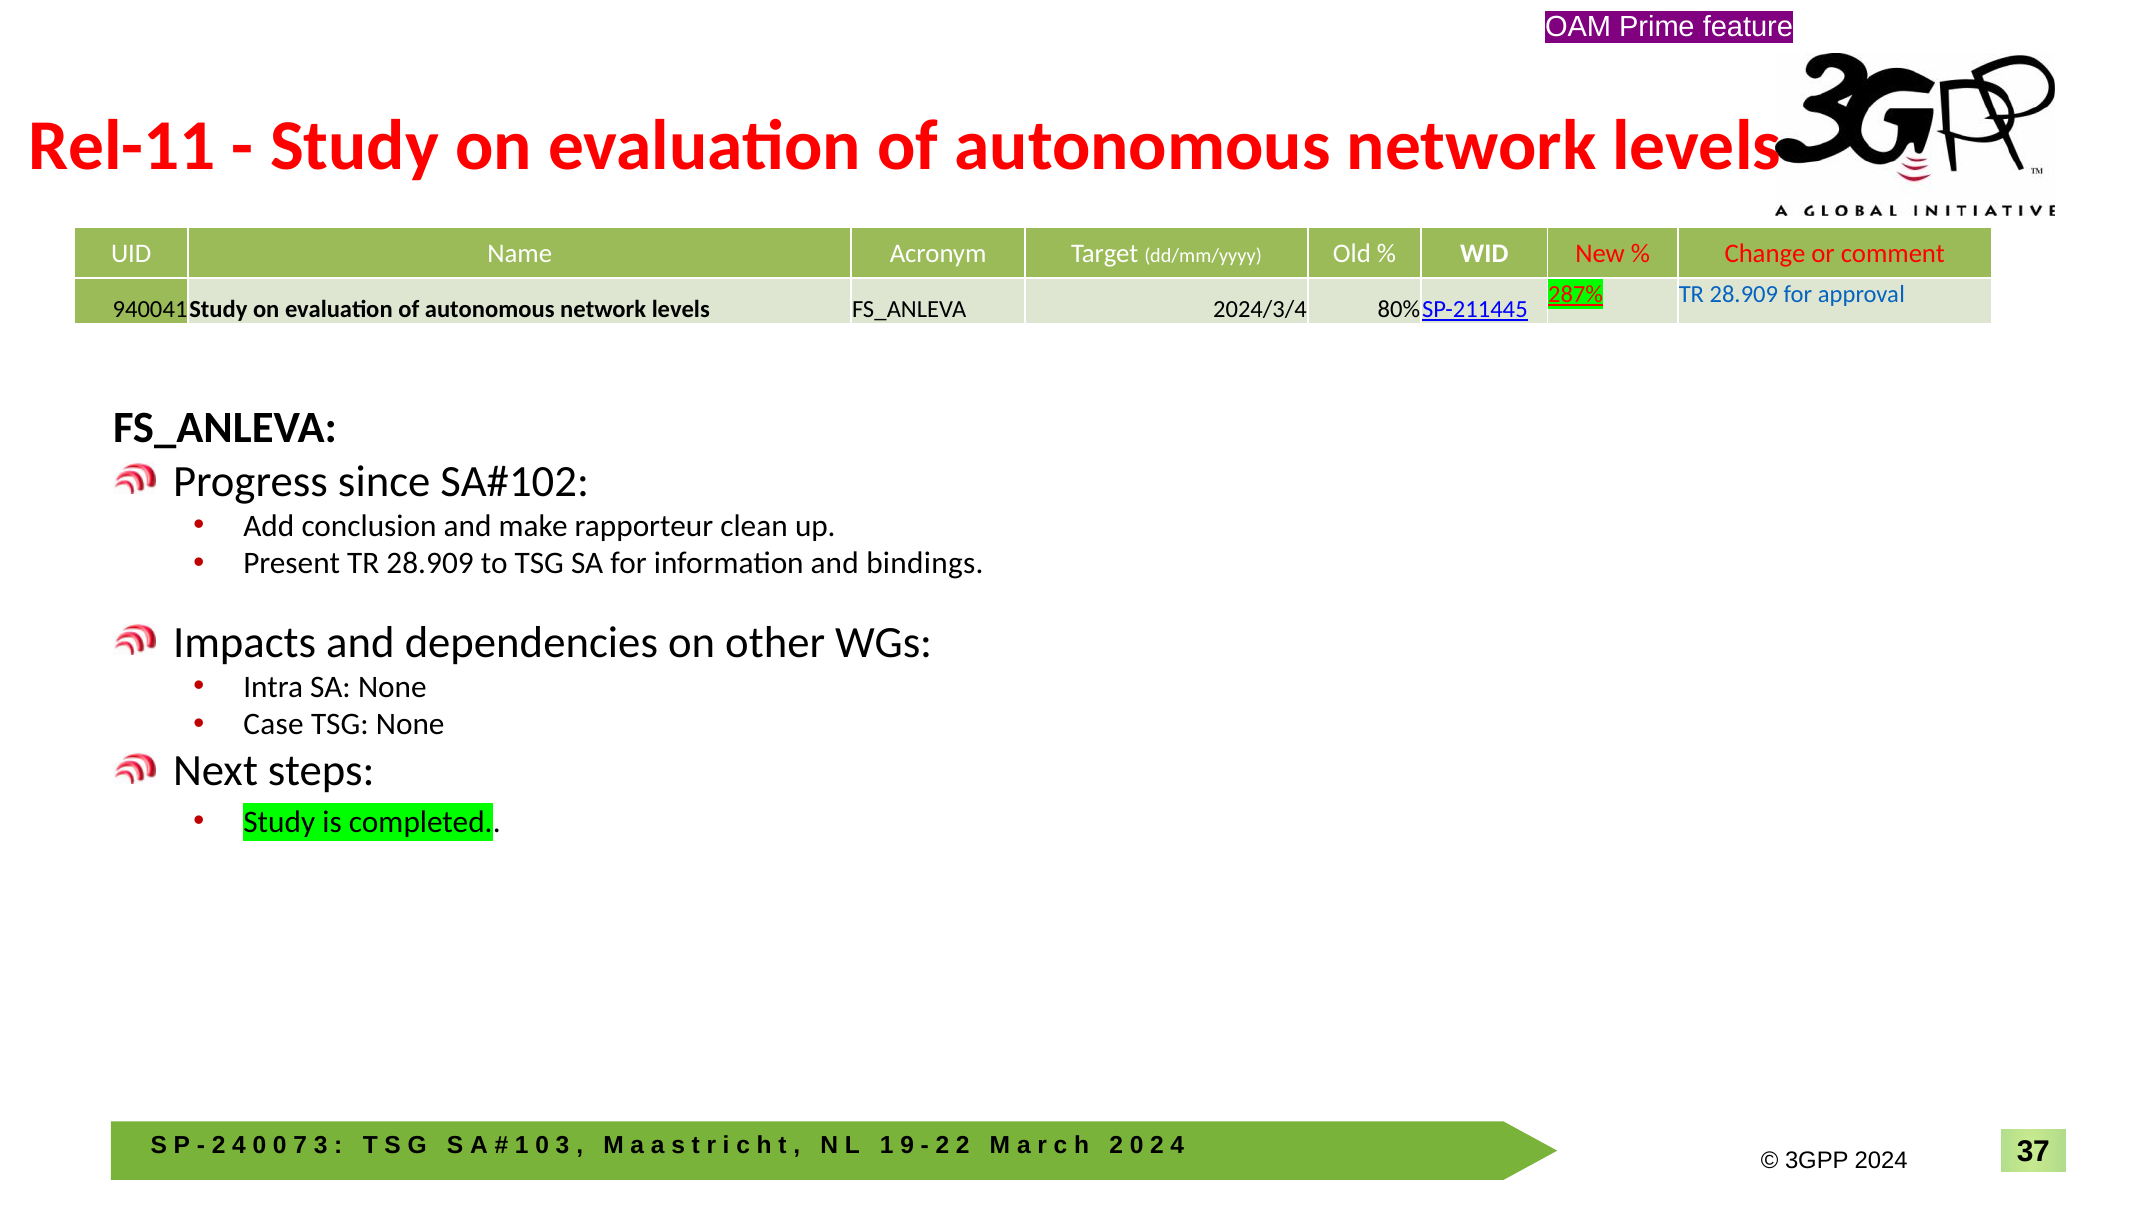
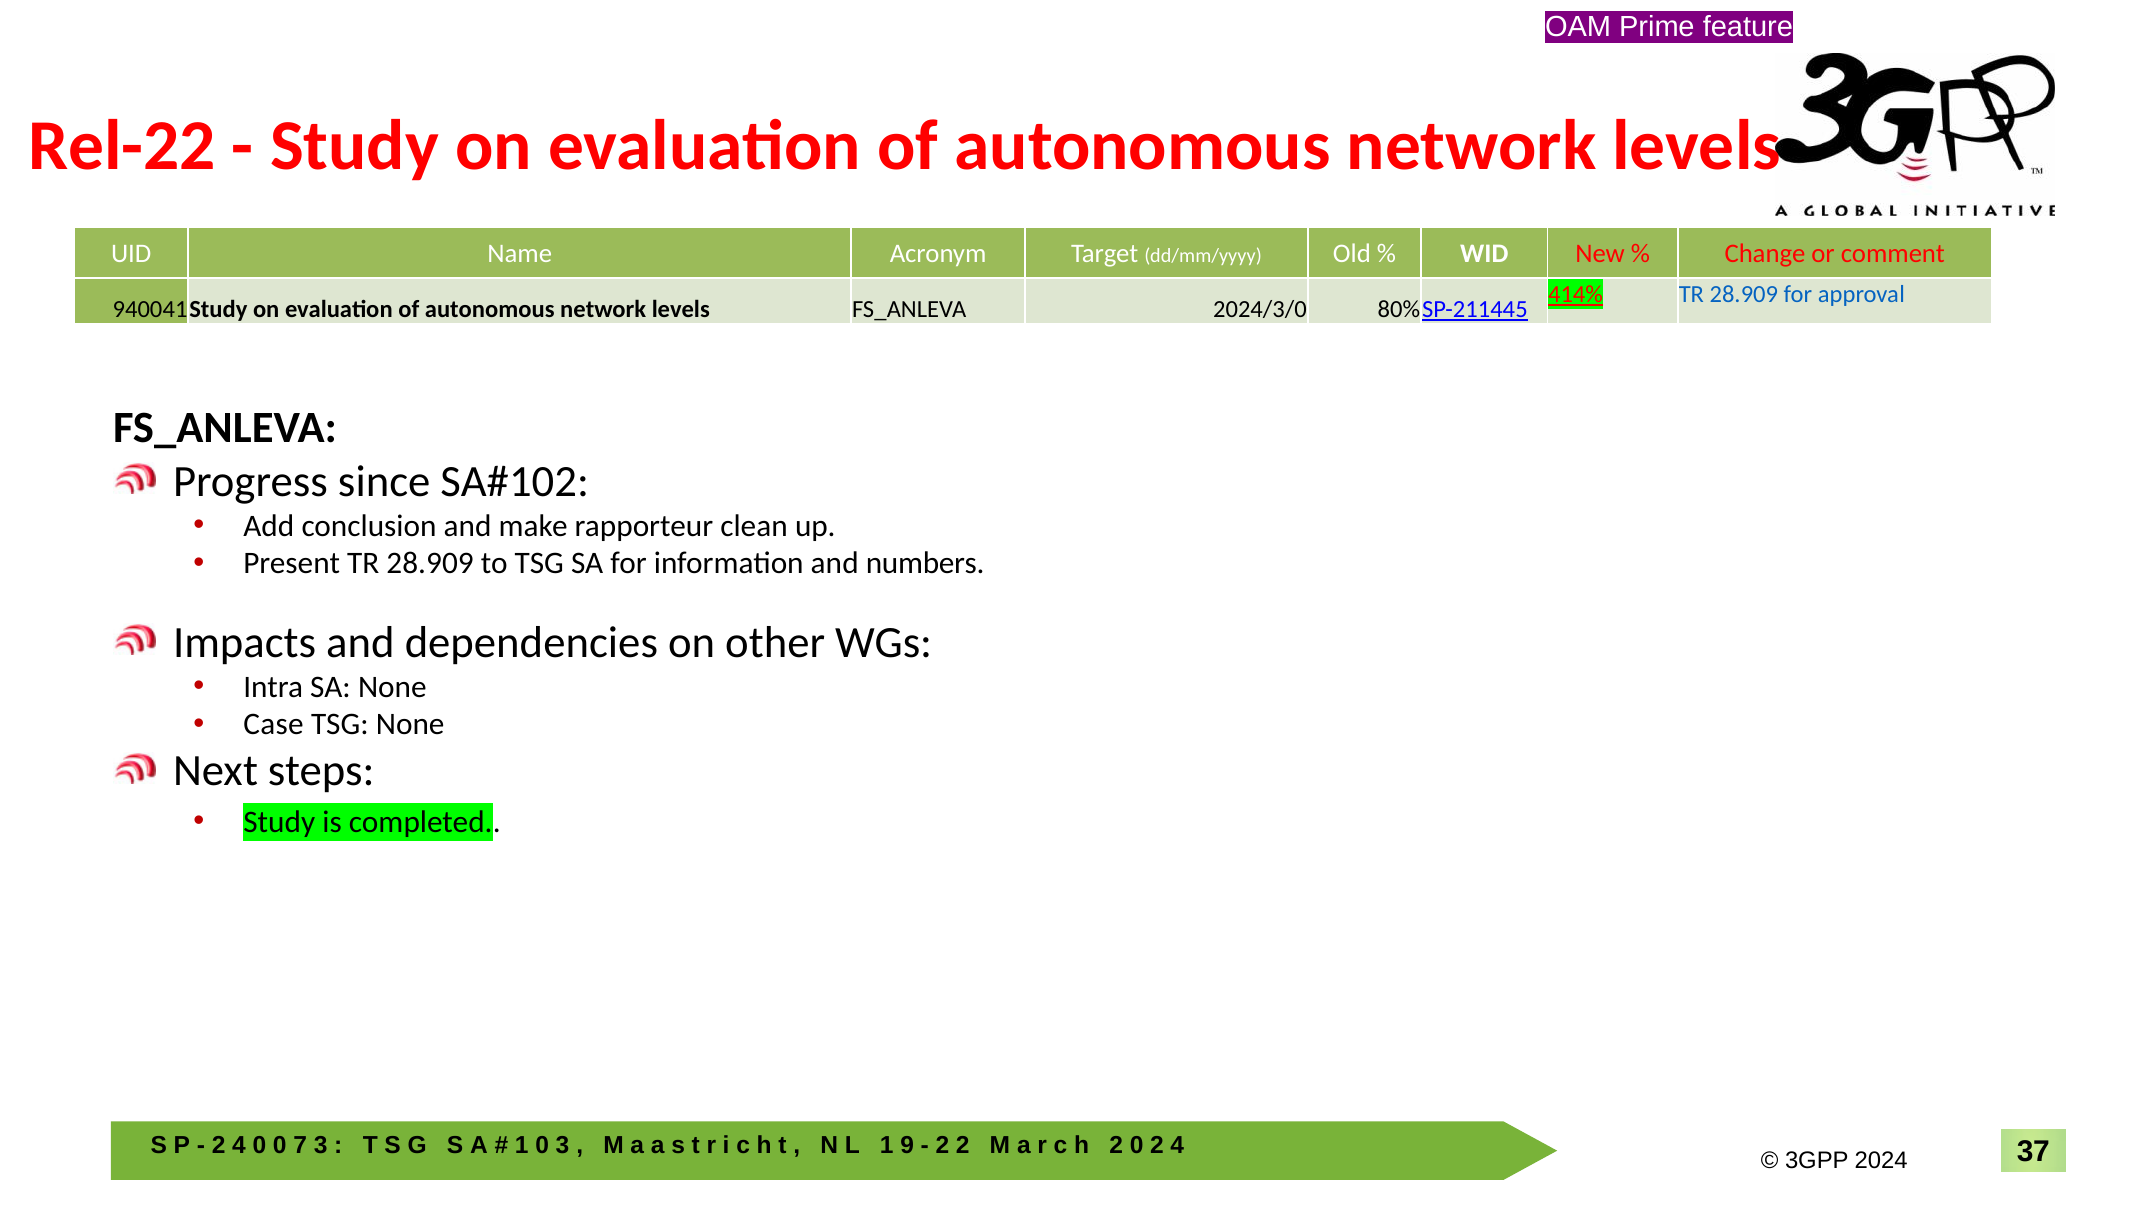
Rel-11: Rel-11 -> Rel-22 (122, 146)
287%: 287% -> 414% (1576, 295)
2024/3/4: 2024/3/4 -> 2024/3/0 (1260, 309)
bindings: bindings -> numbers (925, 564)
